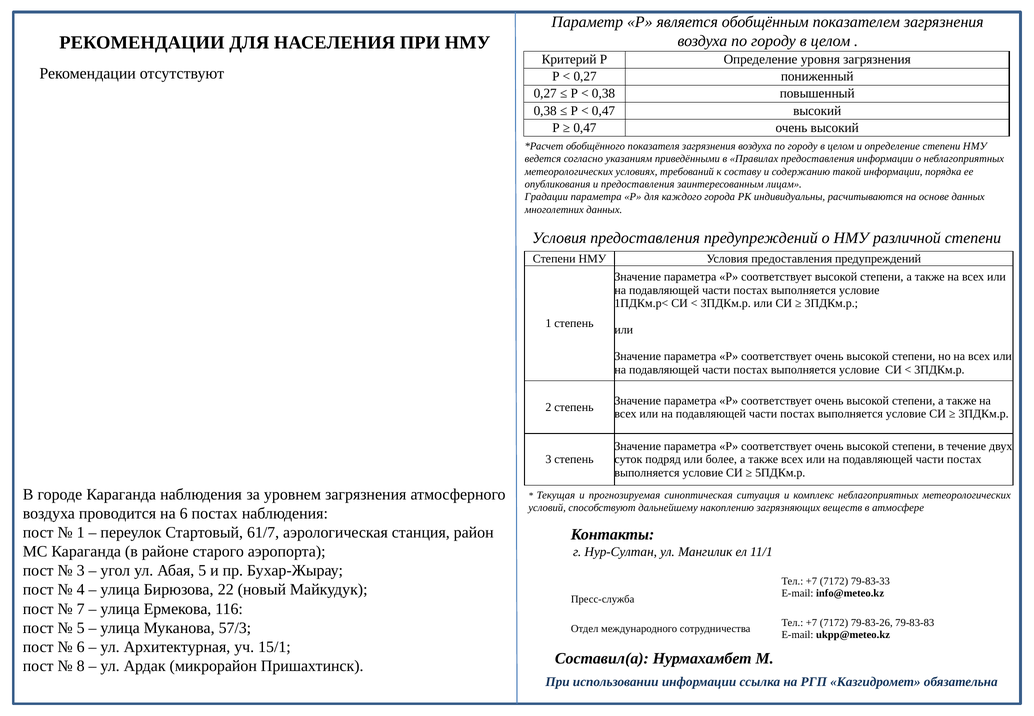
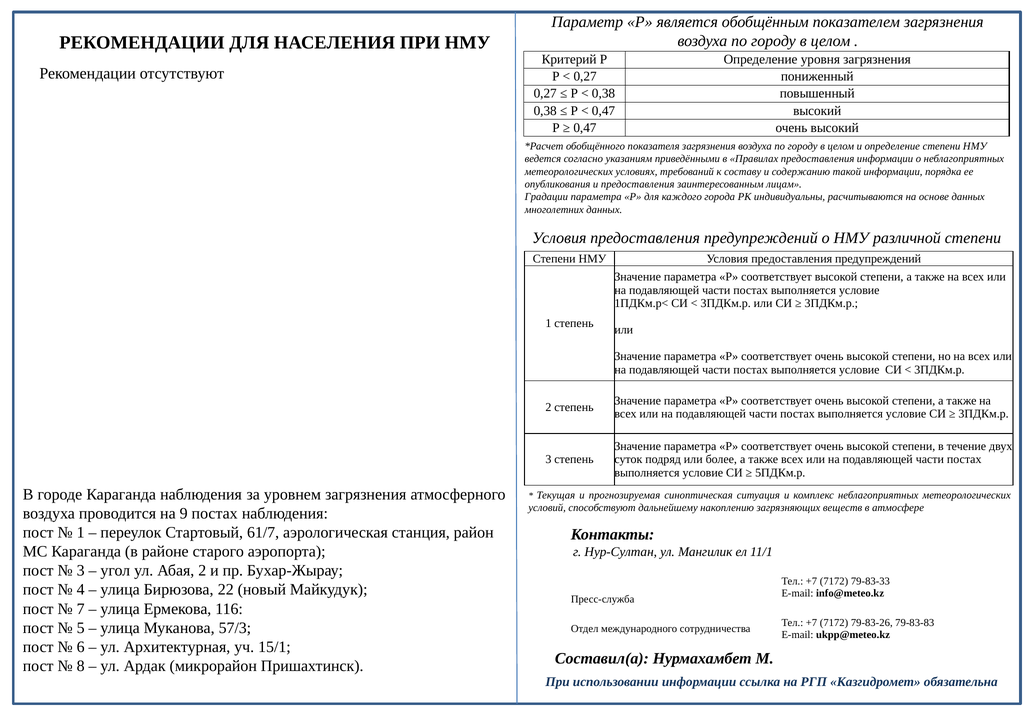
на 6: 6 -> 9 (184, 513)
Абая 5: 5 -> 2 (202, 571)
